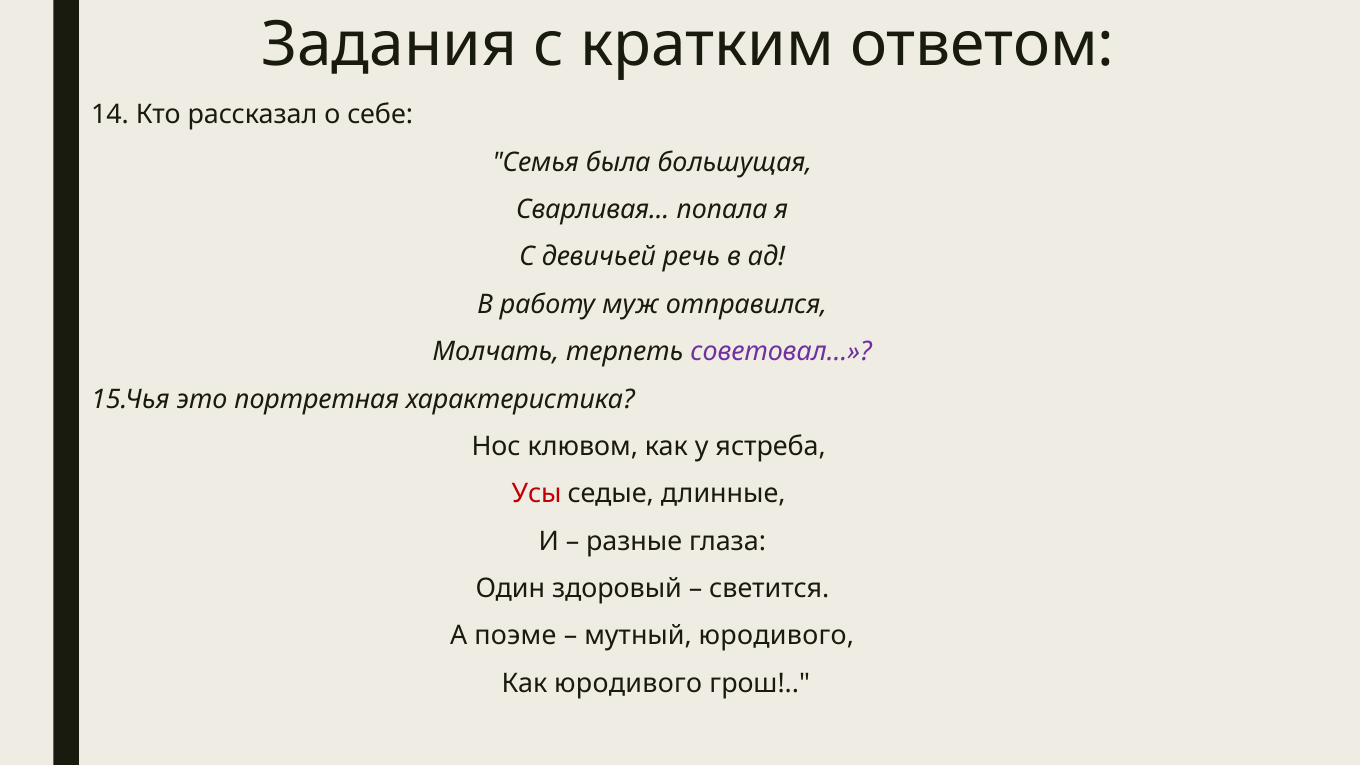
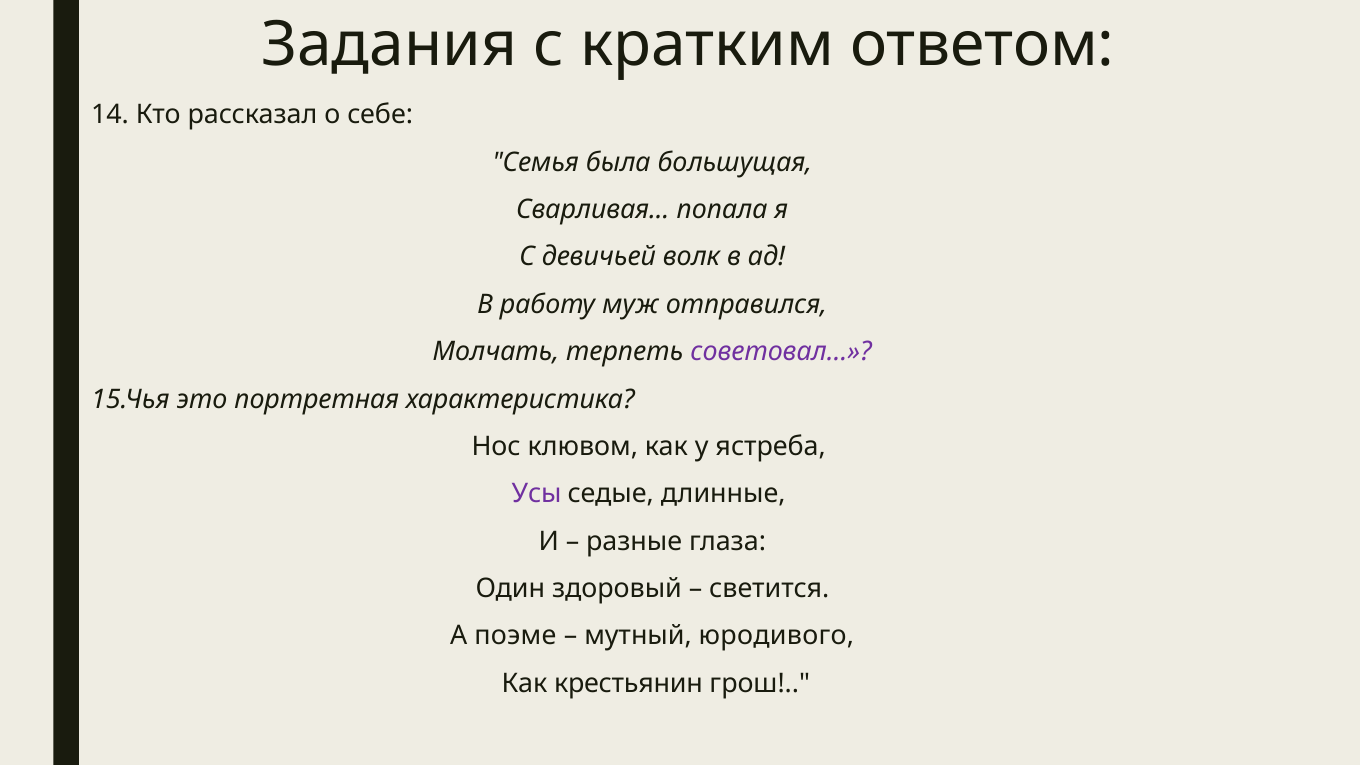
речь: речь -> волк (692, 257)
Усы colour: red -> purple (537, 494)
Как юродивого: юродивого -> крестьянин (628, 683)
